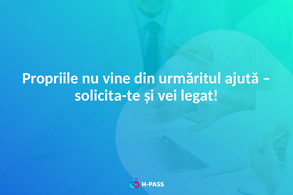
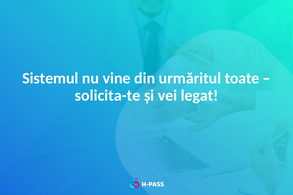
Propriile: Propriile -> Sistemul (50, 78)
ajută: ajută -> toate (242, 78)
